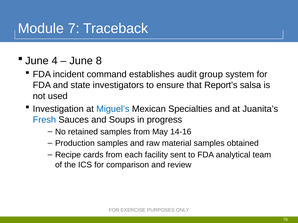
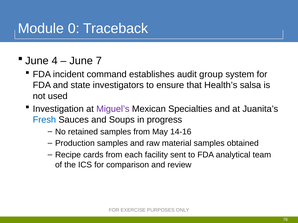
7: 7 -> 0 (74, 29)
8: 8 -> 7 (99, 61)
Report’s: Report’s -> Health’s (221, 85)
Miguel’s colour: blue -> purple (113, 109)
